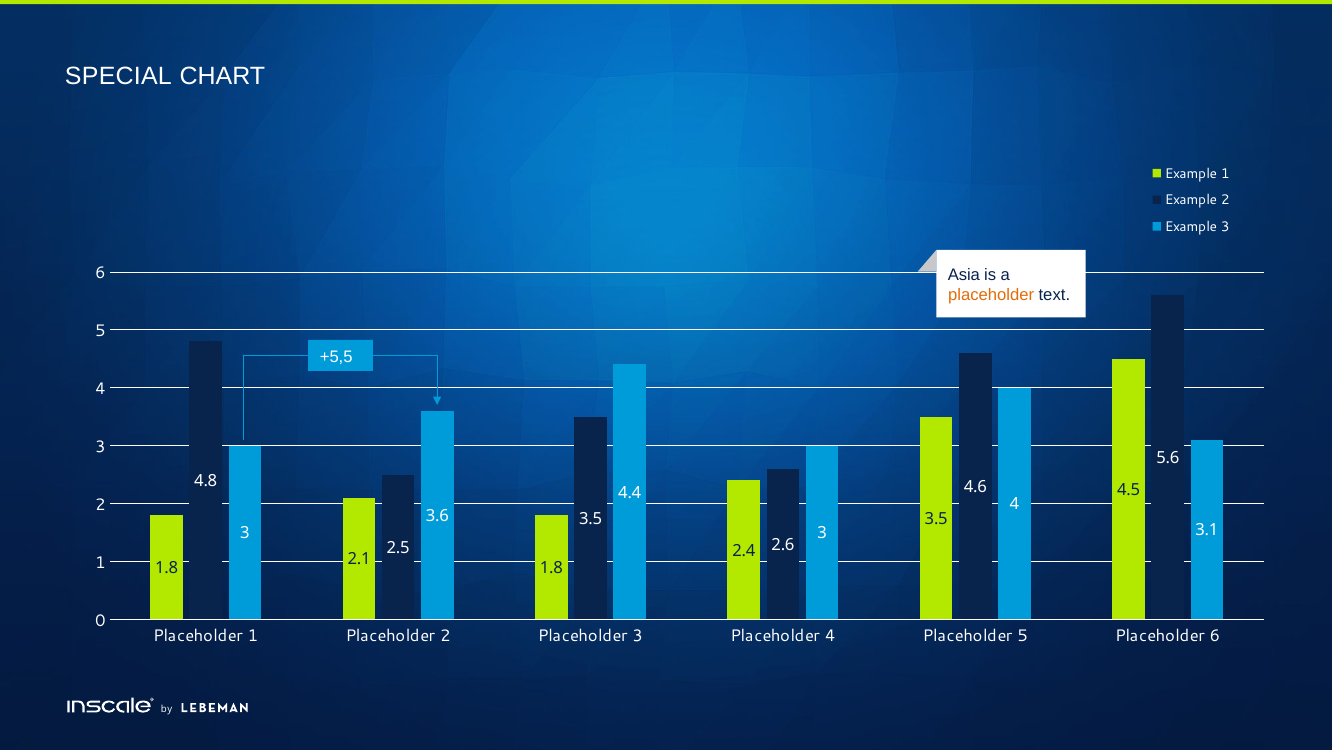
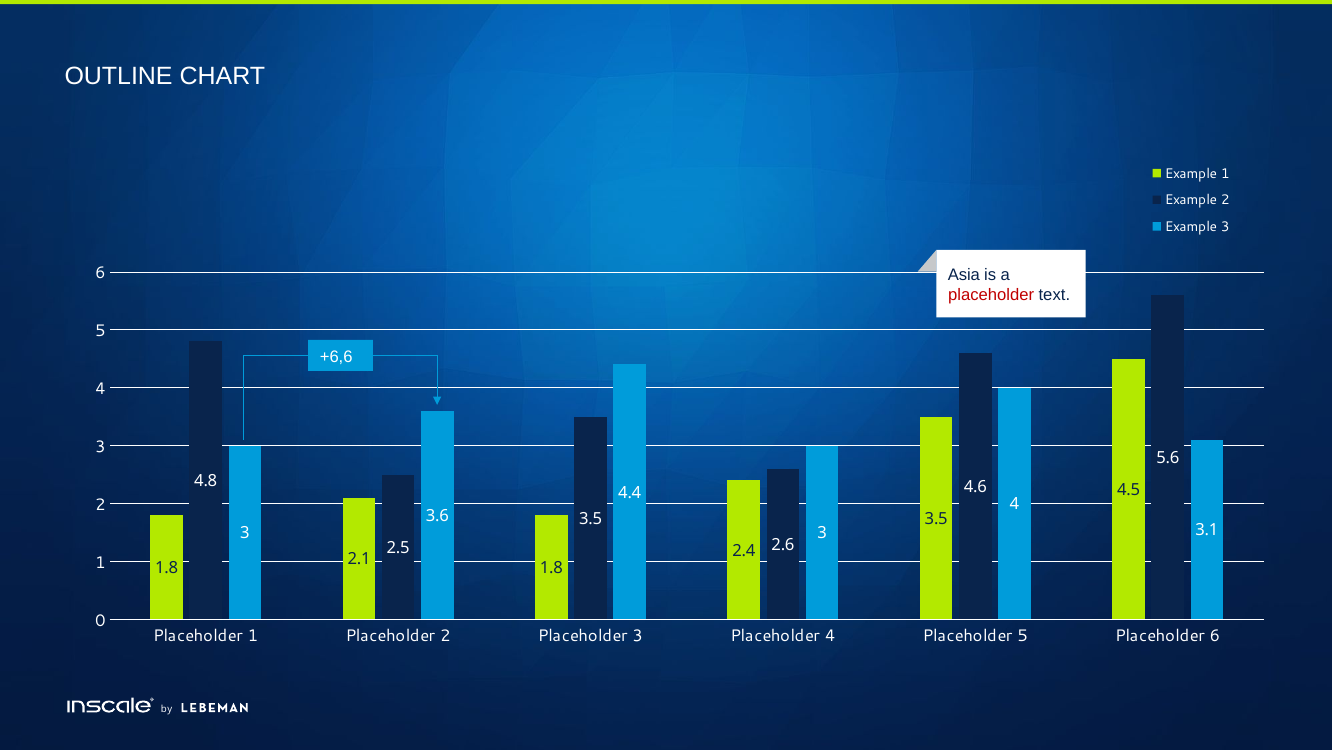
SPECIAL: SPECIAL -> OUTLINE (119, 76)
placeholder colour: orange -> red (991, 295)
+5,5: +5,5 -> +6,6 (336, 356)
